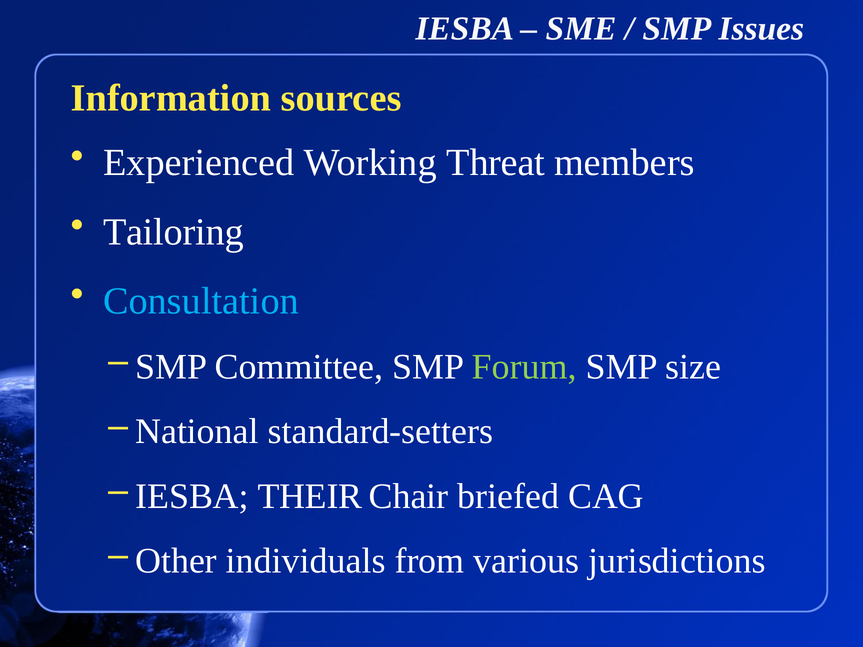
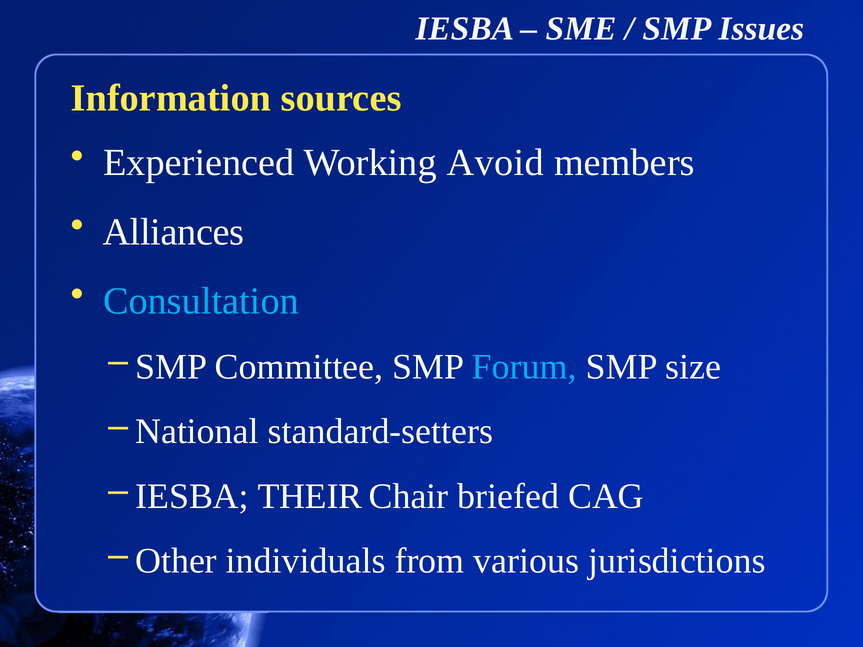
Threat: Threat -> Avoid (495, 163)
Tailoring: Tailoring -> Alliances (173, 232)
Forum colour: light green -> light blue (524, 367)
